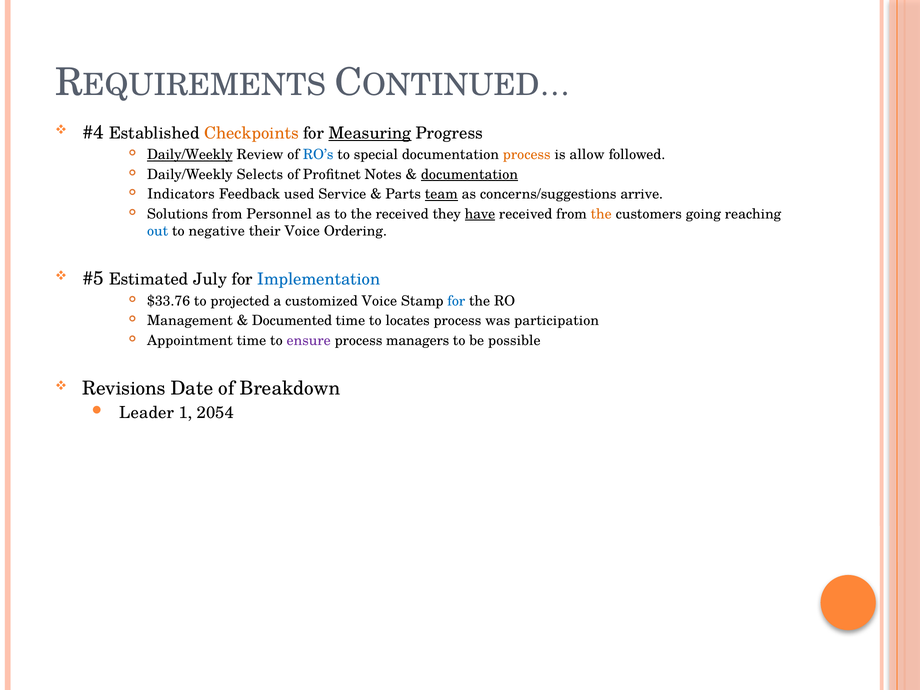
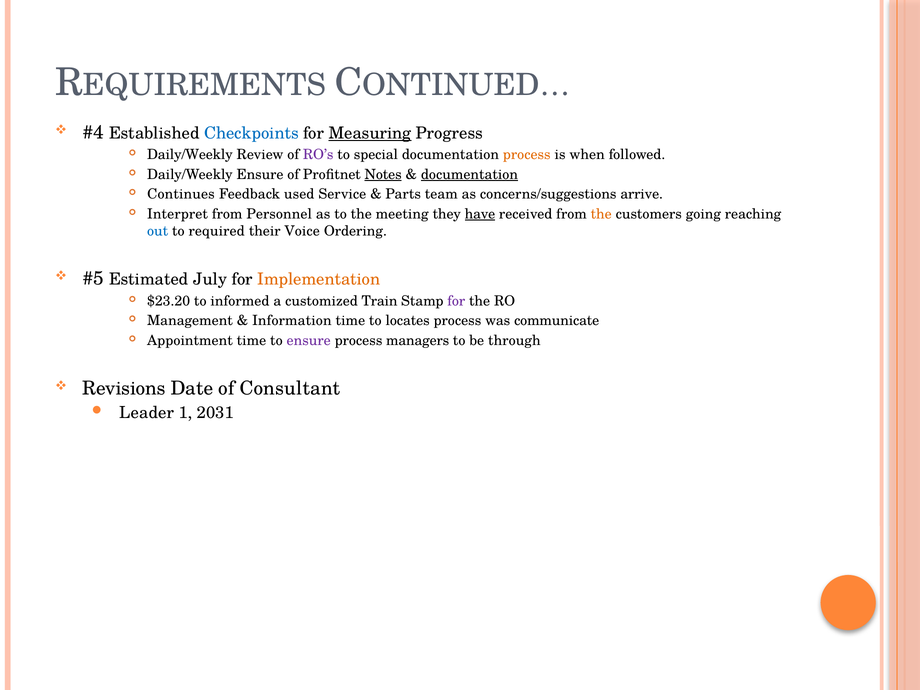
Checkpoints colour: orange -> blue (251, 133)
Daily/Weekly underline: present -> none (190, 155)
RO’s colour: blue -> purple (318, 155)
allow: allow -> when (587, 155)
Daily/Weekly Selects: Selects -> Ensure (260, 175)
Notes underline: none -> present (383, 175)
Indicators: Indicators -> Continues (181, 194)
team underline: present -> none (441, 194)
Solutions: Solutions -> Interpret (177, 214)
the received: received -> meeting (402, 214)
negative: negative -> required (217, 231)
Implementation colour: blue -> orange (319, 279)
$33.76: $33.76 -> $23.20 (169, 301)
projected: projected -> informed (240, 301)
customized Voice: Voice -> Train (380, 301)
for colour: blue -> purple (456, 301)
Documented: Documented -> Information (292, 321)
participation: participation -> communicate (557, 321)
possible: possible -> through (514, 341)
Breakdown: Breakdown -> Consultant (290, 388)
2054: 2054 -> 2031 (215, 413)
